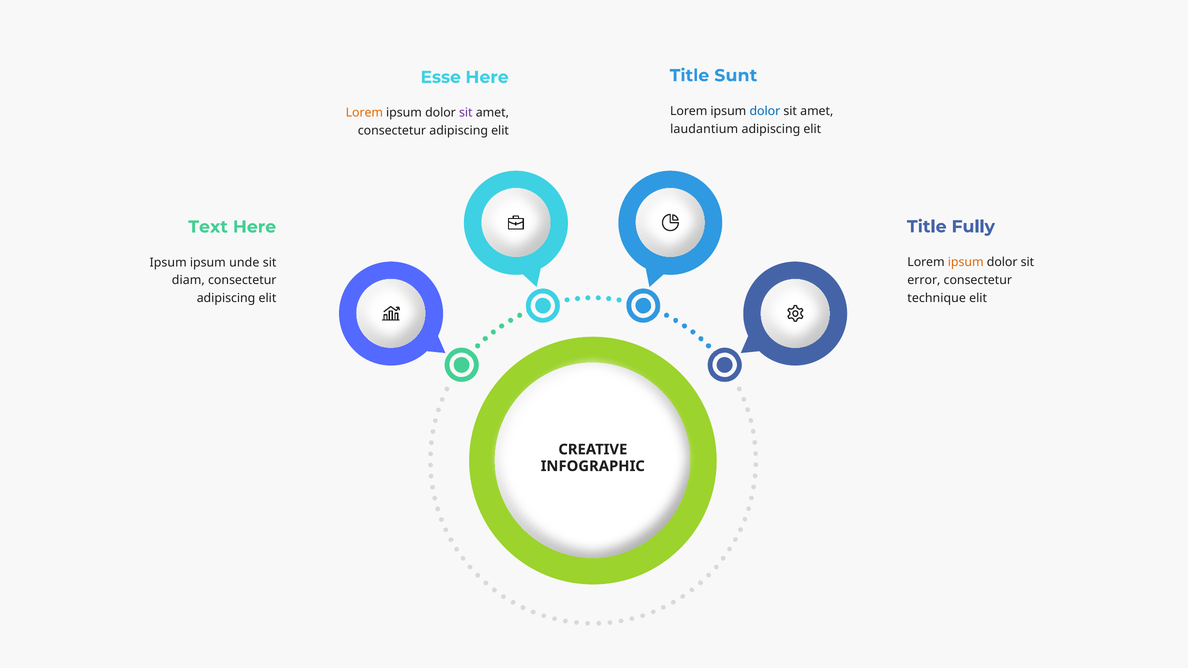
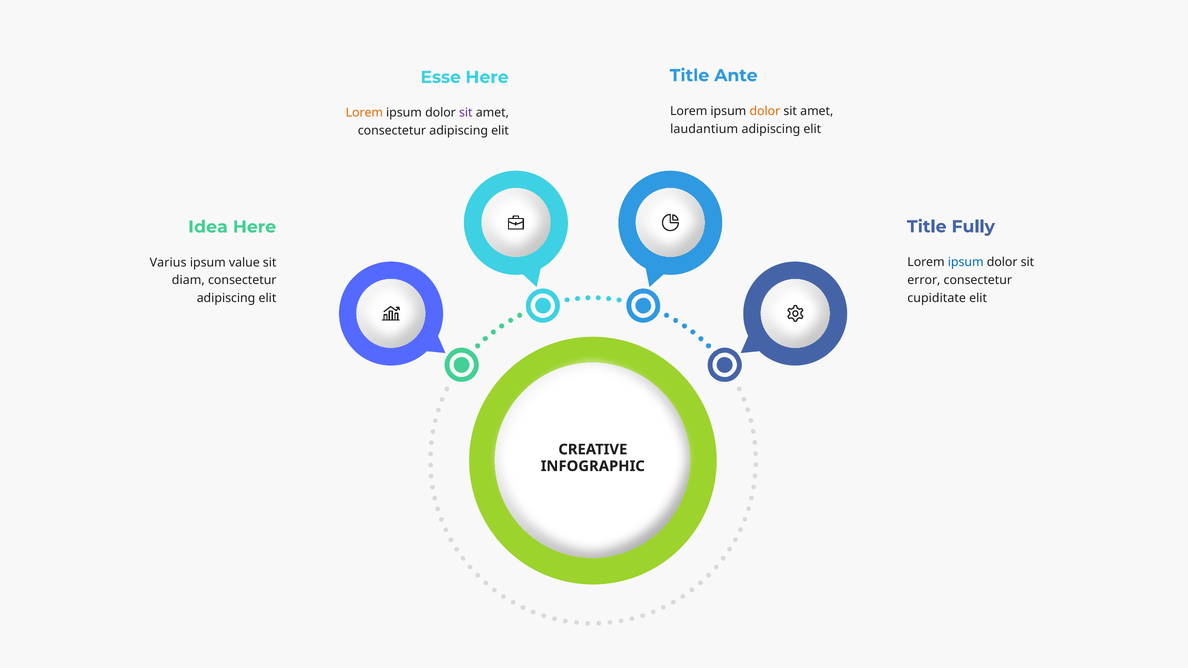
Sunt: Sunt -> Ante (736, 76)
dolor colour: blue -> orange (765, 111)
Text: Text -> Idea (208, 227)
ipsum colour: orange -> blue (966, 262)
Ipsum: Ipsum -> Varius (168, 263)
unde: unde -> value (244, 263)
technique: technique -> cupiditate (937, 298)
